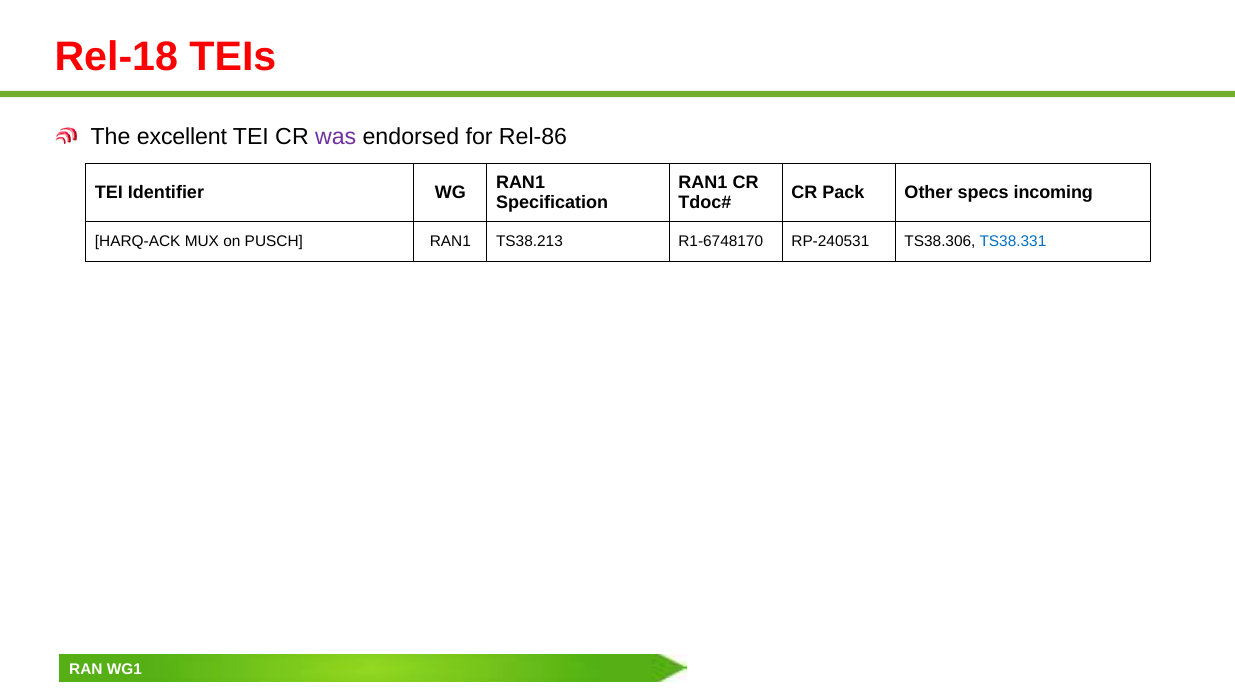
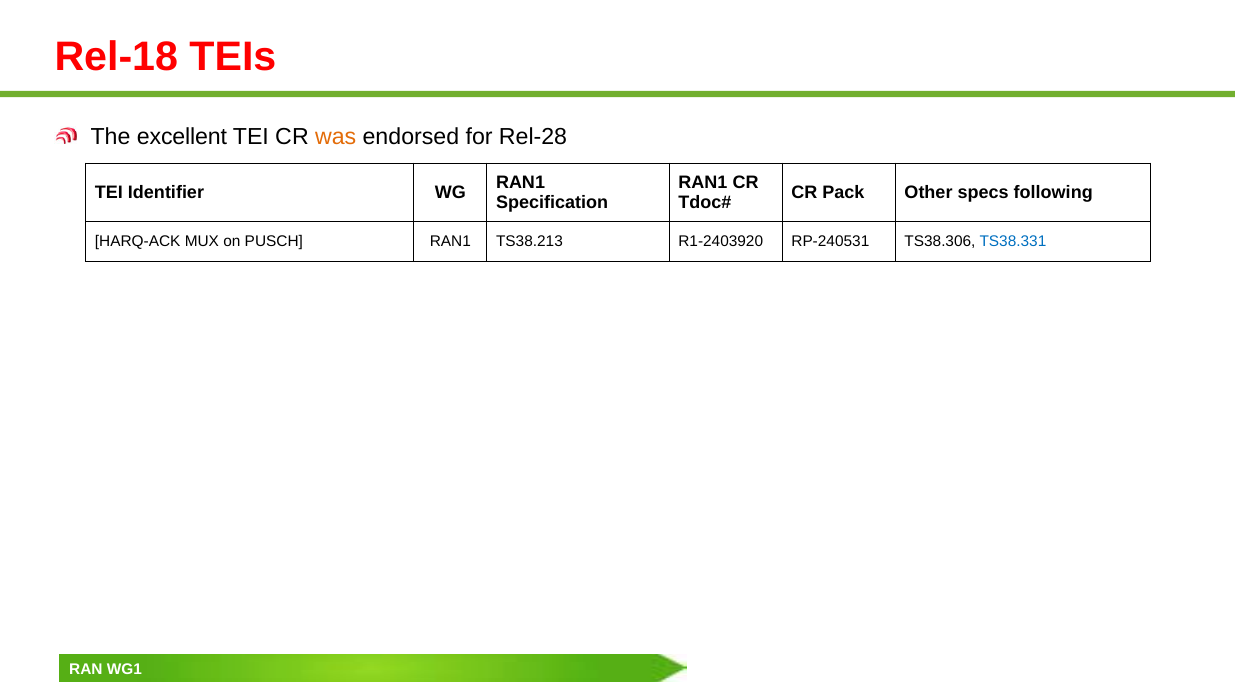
was colour: purple -> orange (336, 137)
Rel-86: Rel-86 -> Rel-28 (533, 137)
incoming: incoming -> following (1053, 193)
R1-6748170: R1-6748170 -> R1-2403920 (721, 242)
